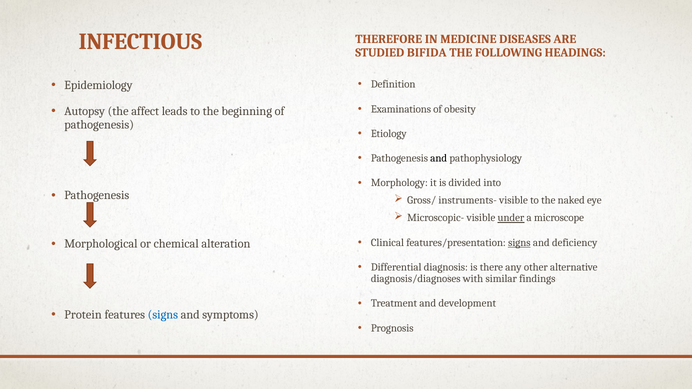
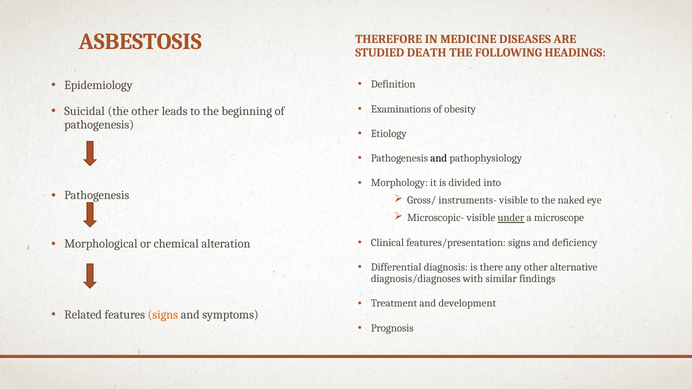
INFECTIOUS: INFECTIOUS -> ASBESTOSIS (140, 42)
BIFIDA: BIFIDA -> DEATH (427, 53)
Autopsy: Autopsy -> Suicidal (85, 111)
the affect: affect -> other (145, 111)
signs underline: present -> none (519, 243)
Protein: Protein -> Related (83, 315)
signs colour: blue -> orange (163, 315)
